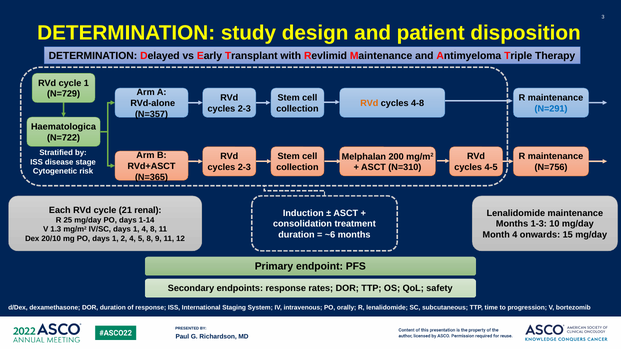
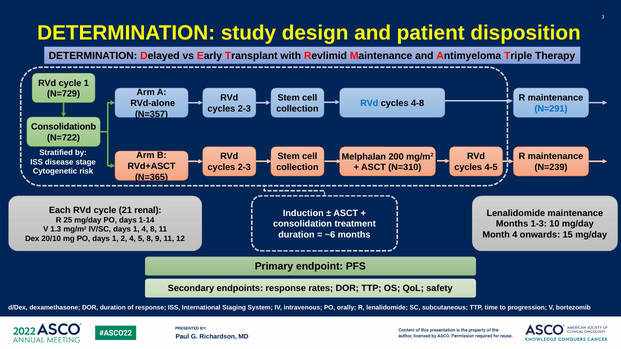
RVd colour: orange -> blue (369, 103)
Haematologica: Haematologica -> Consolidationb (64, 127)
N=756: N=756 -> N=239 (551, 168)
